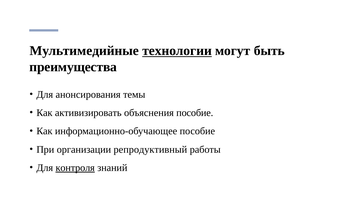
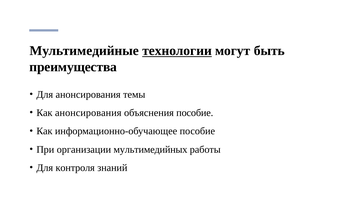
Как активизировать: активизировать -> анонсирования (88, 113)
репродуктивный: репродуктивный -> мультимедийных (150, 150)
контроля underline: present -> none (75, 168)
